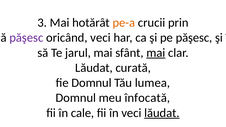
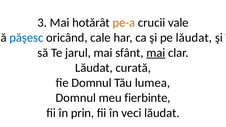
crucii prin: prin -> vale (178, 23)
păşesc colour: purple -> blue (26, 38)
oricând veci: veci -> cale (101, 38)
pe păşesc: păşesc -> lăudat (194, 38)
înfocată: înfocată -> fierbinte (147, 98)
cale: cale -> prin (83, 113)
lăudat underline: present -> none (162, 113)
